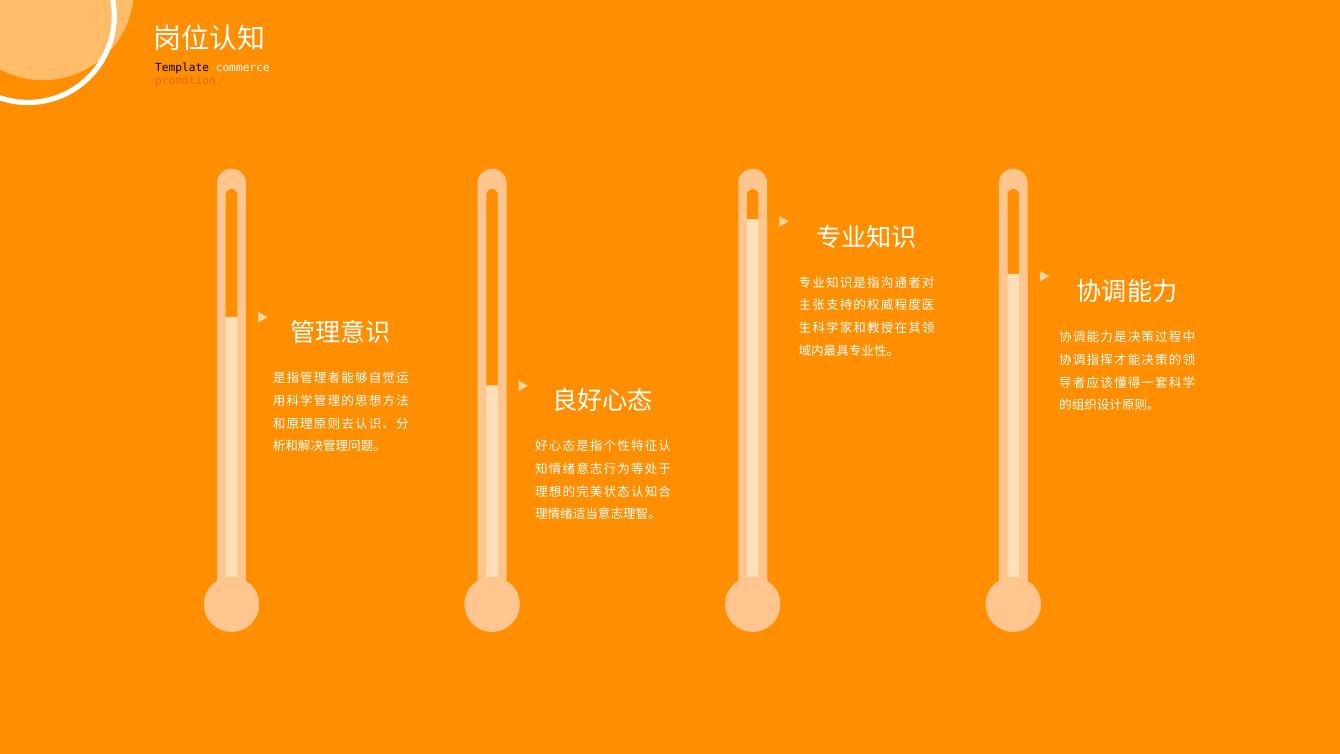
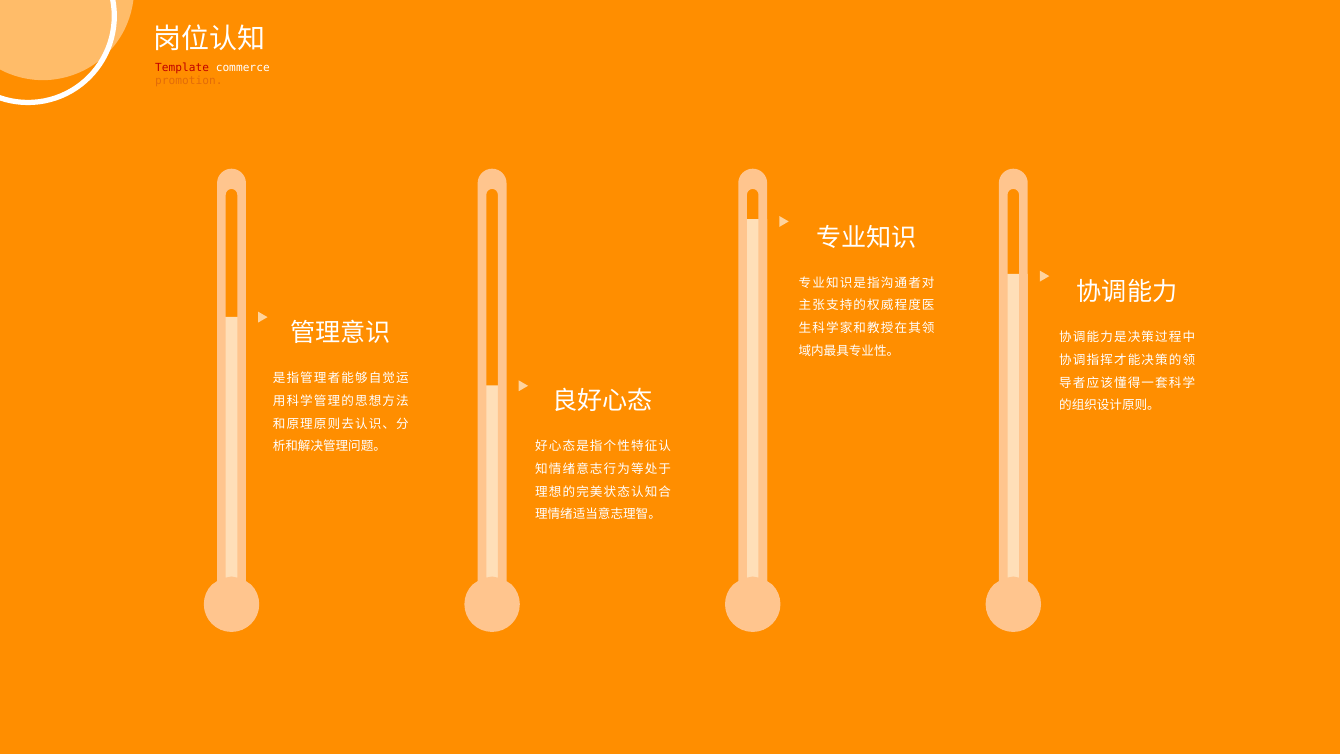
Template colour: black -> red (182, 67)
